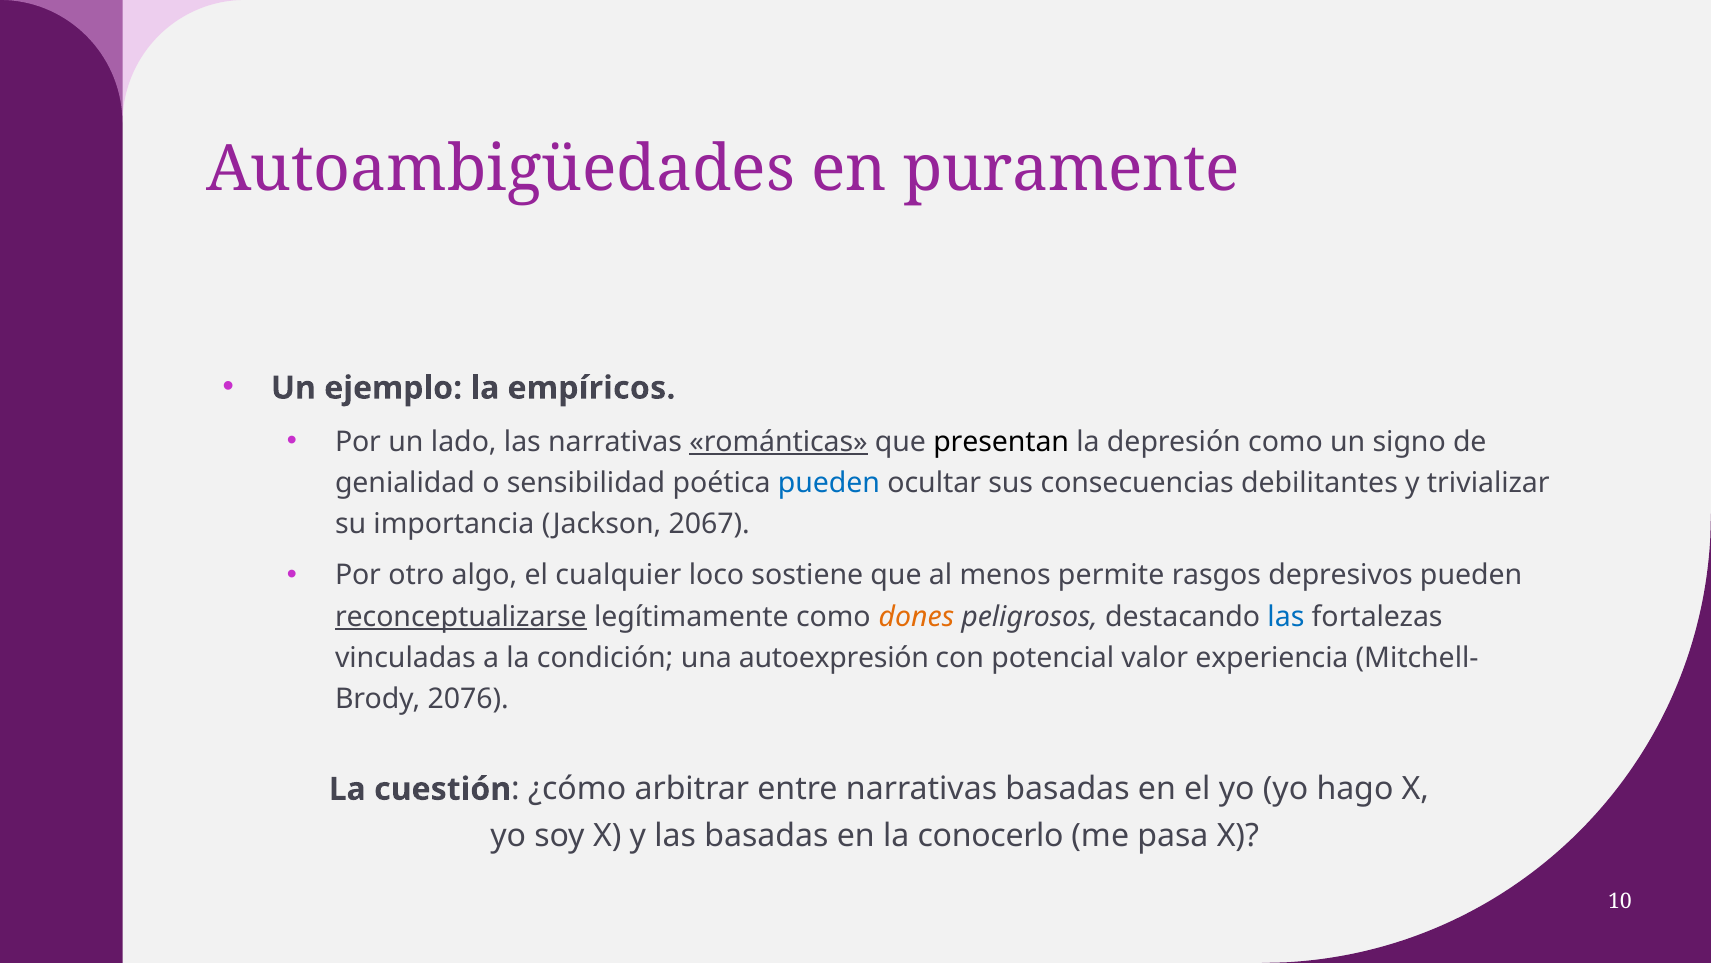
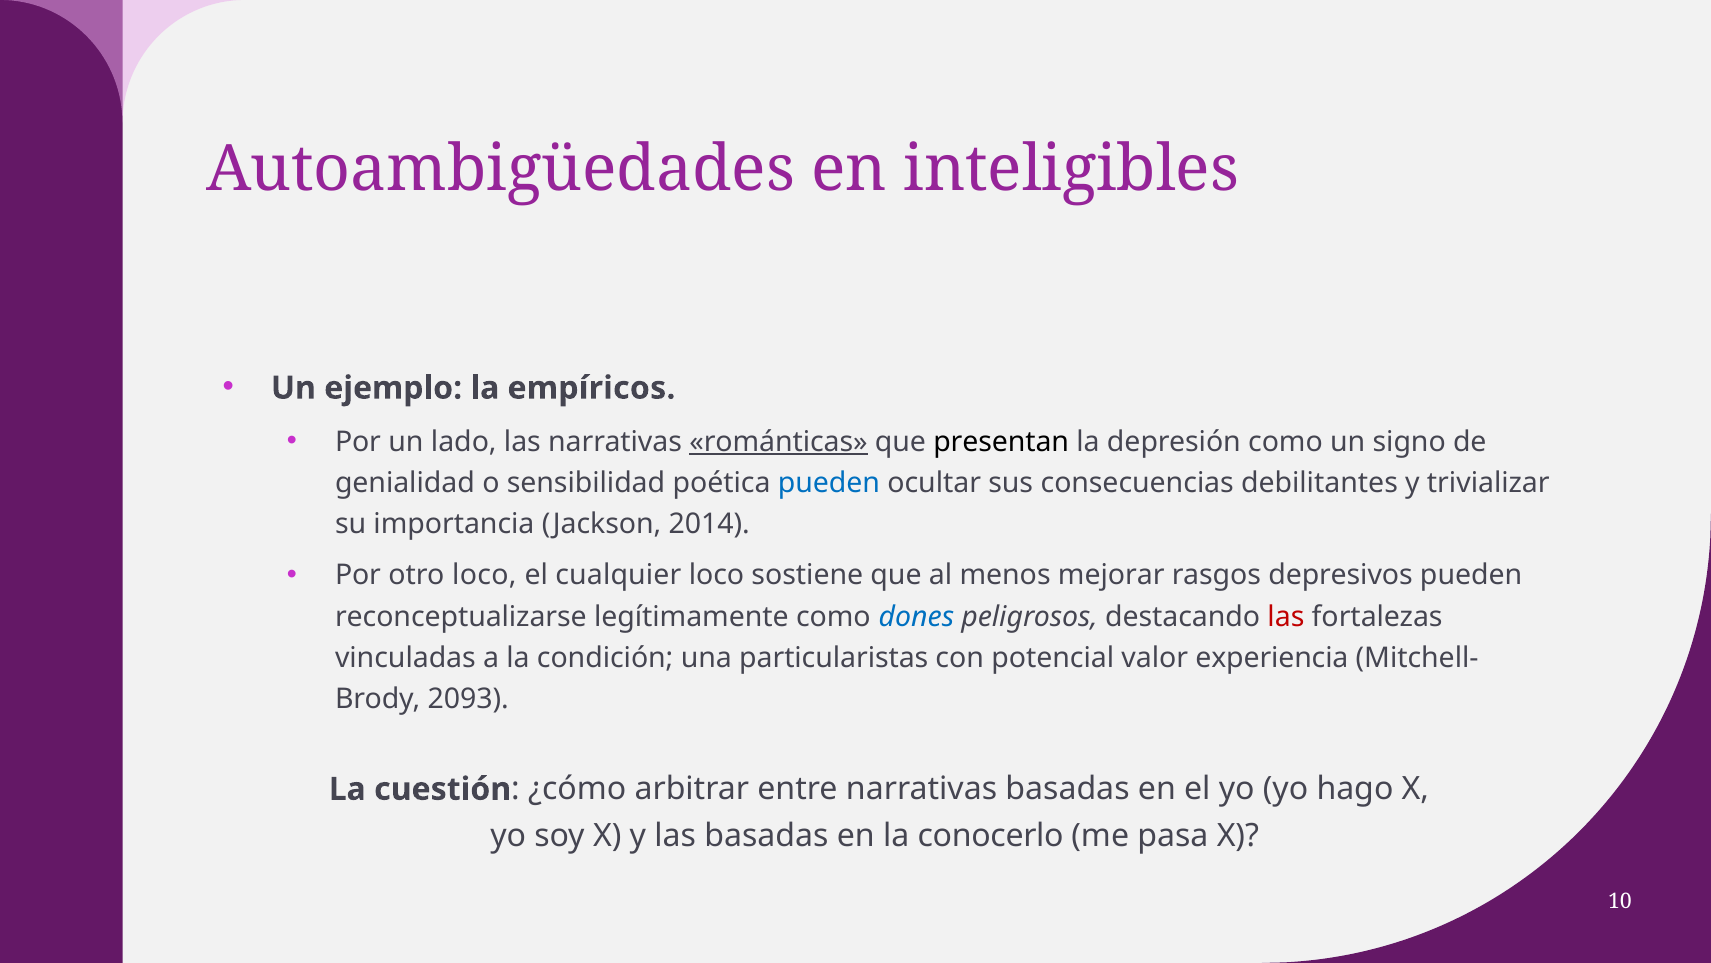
puramente: puramente -> inteligibles (1071, 169)
2067: 2067 -> 2014 (709, 523)
otro algo: algo -> loco (484, 575)
permite: permite -> mejorar (1111, 575)
reconceptualizarse underline: present -> none (461, 616)
dones colour: orange -> blue (916, 616)
las colour: blue -> red (1286, 616)
autoexpresión: autoexpresión -> particularistas (834, 657)
2076: 2076 -> 2093 (468, 698)
